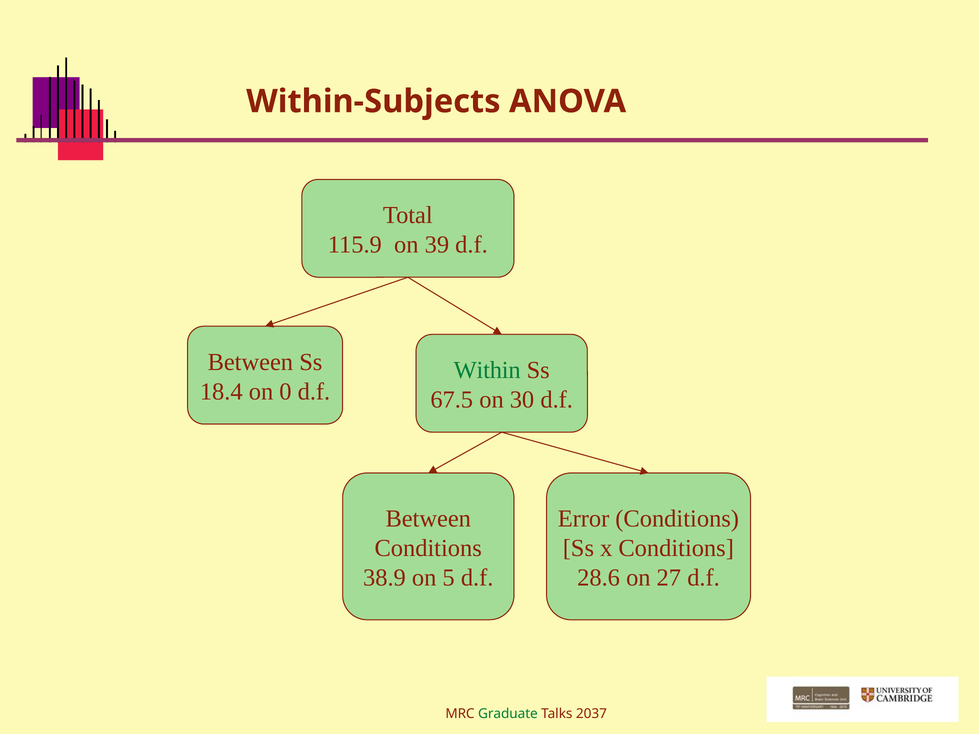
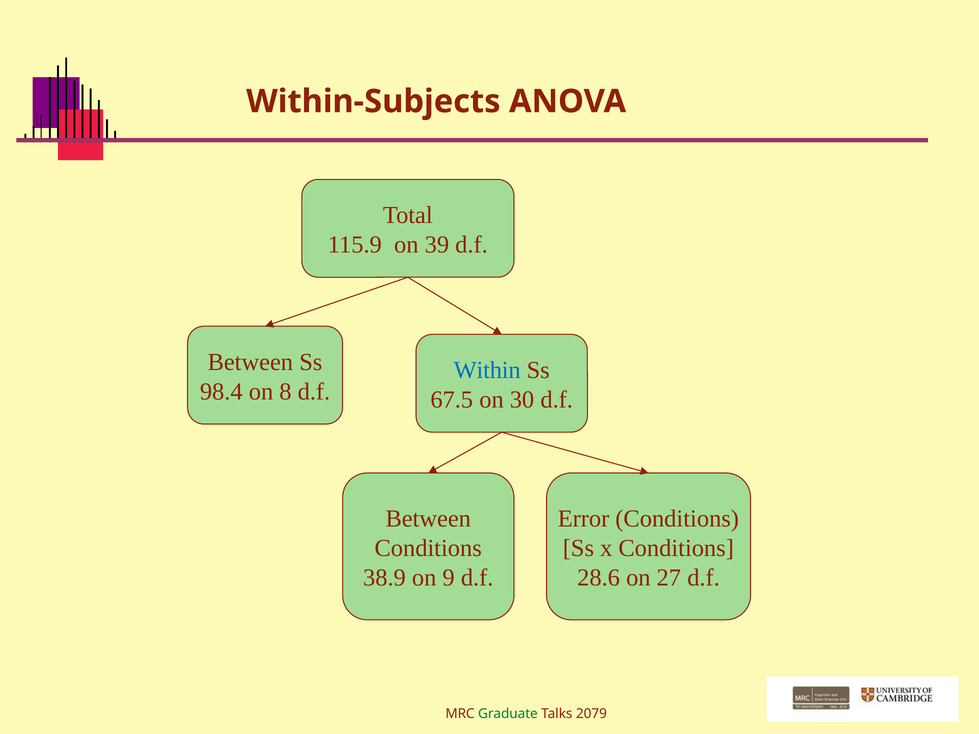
Within colour: green -> blue (487, 370)
18.4: 18.4 -> 98.4 (221, 392)
0: 0 -> 8 (285, 392)
5: 5 -> 9 (449, 578)
2037: 2037 -> 2079 (591, 714)
